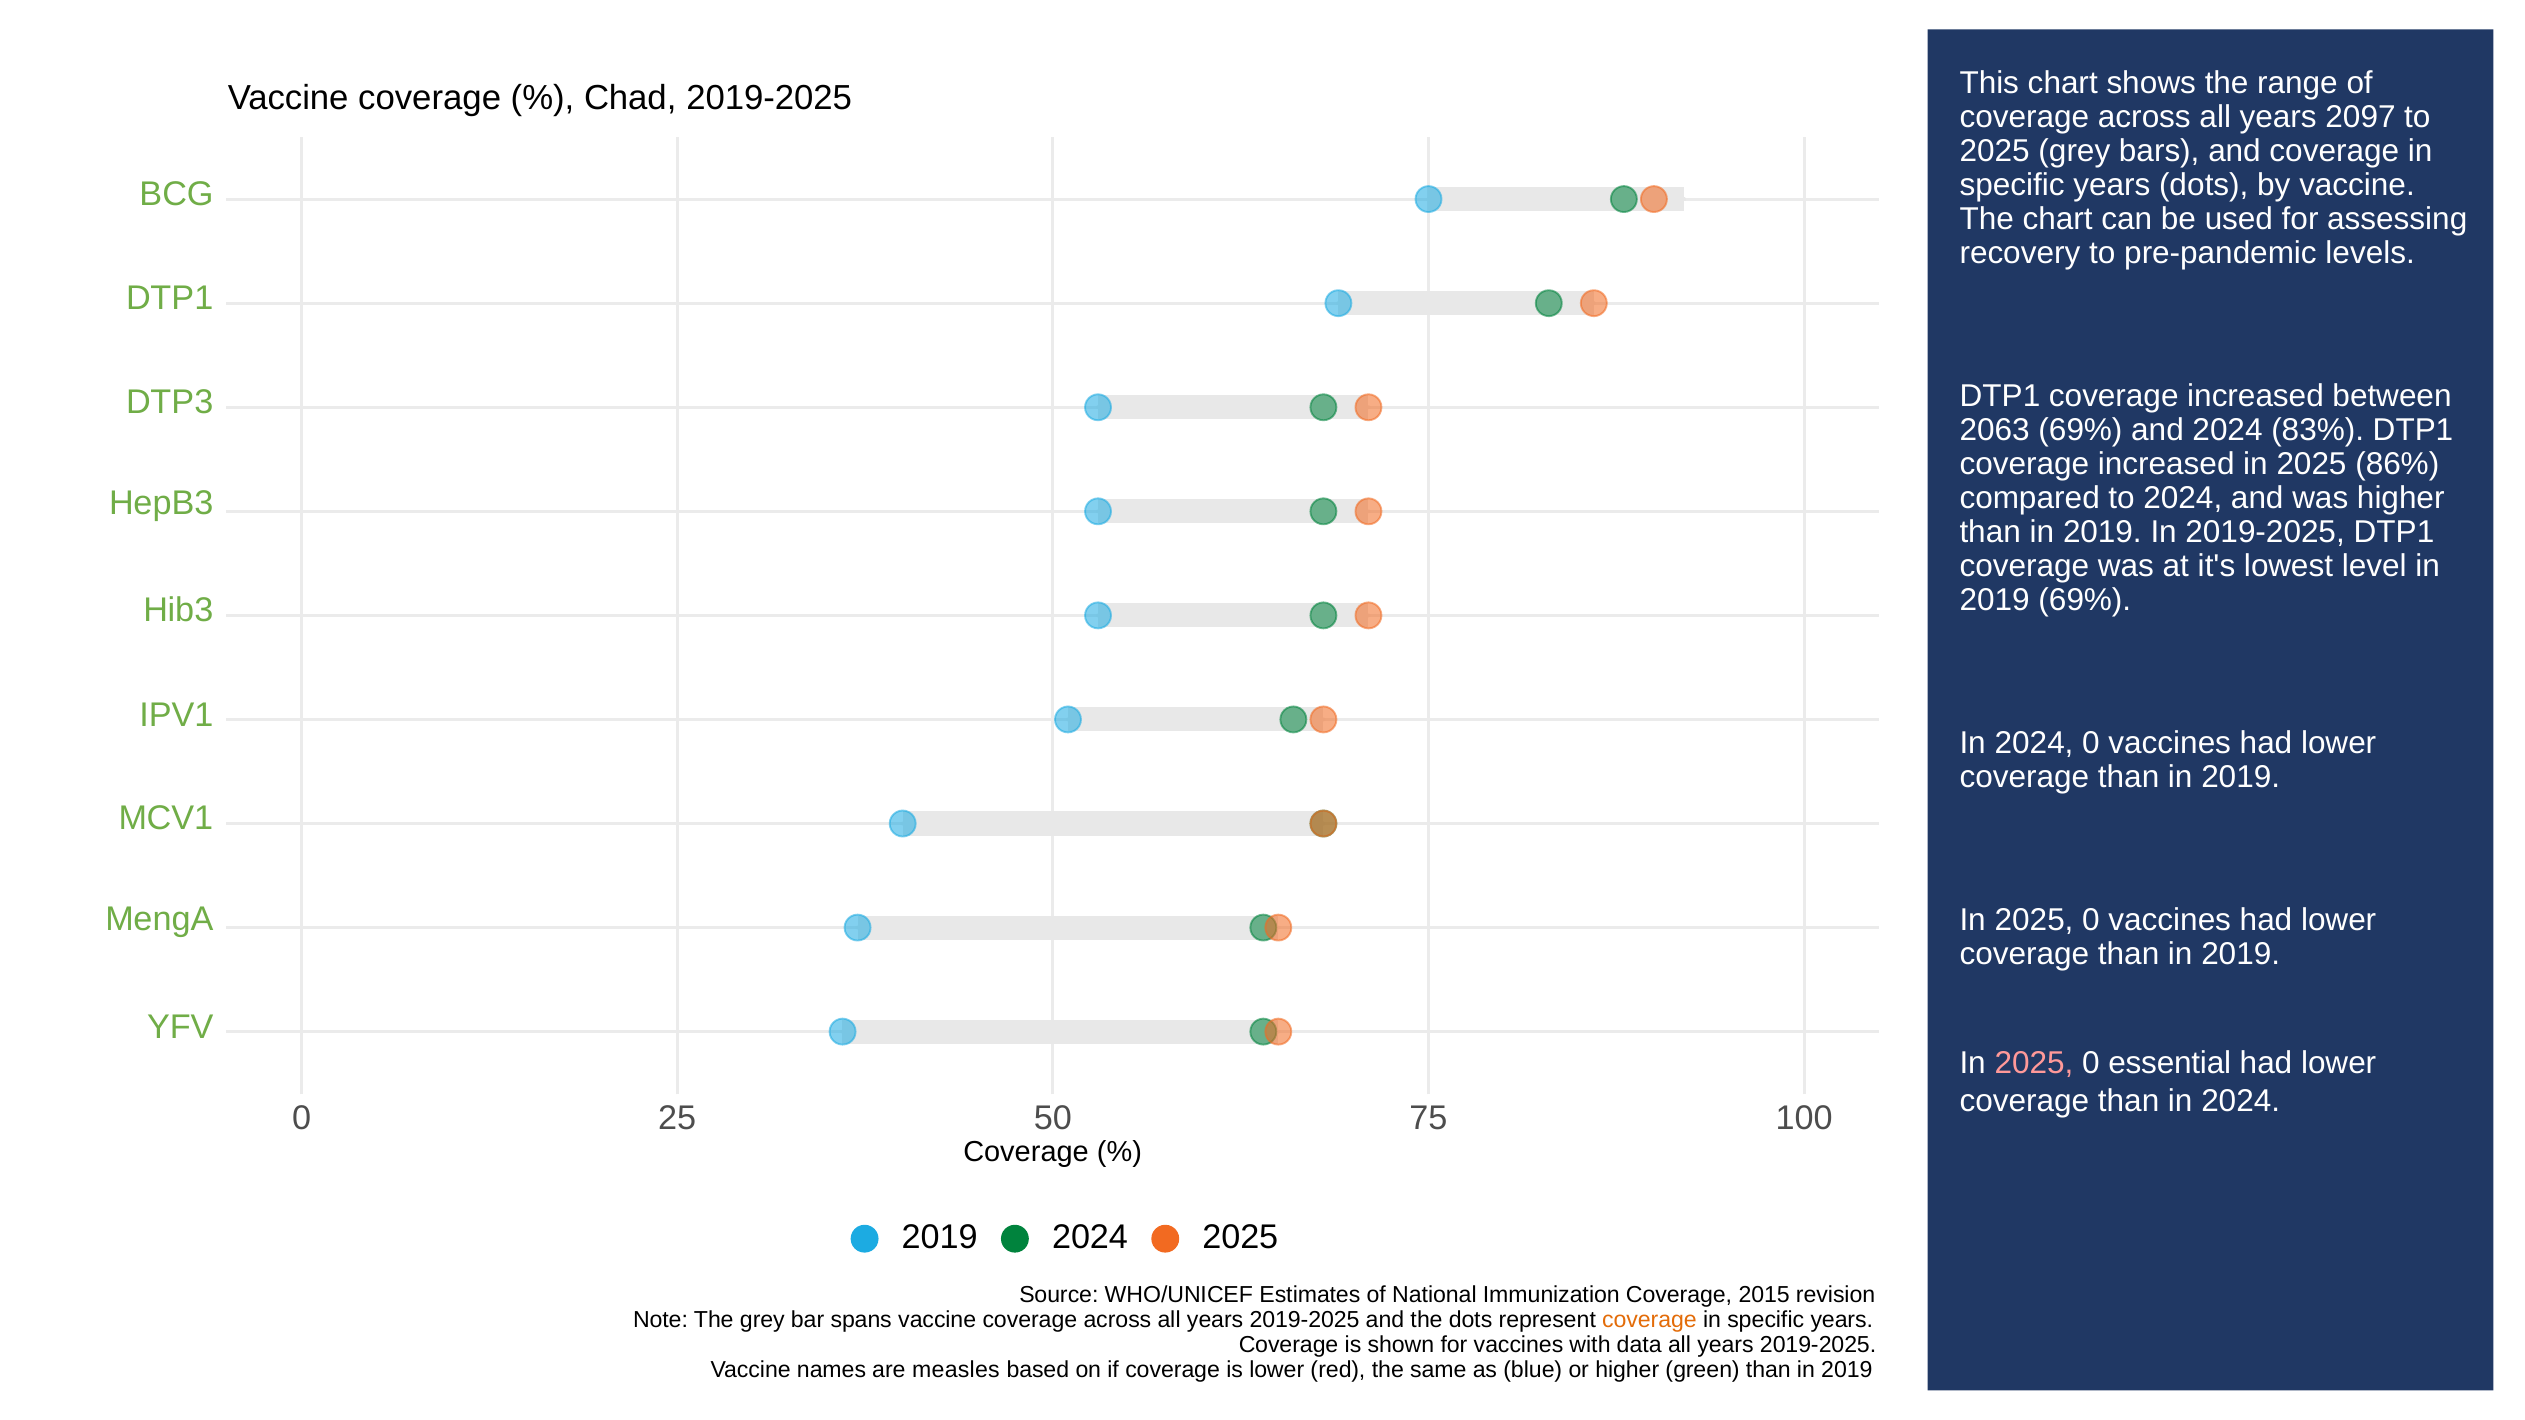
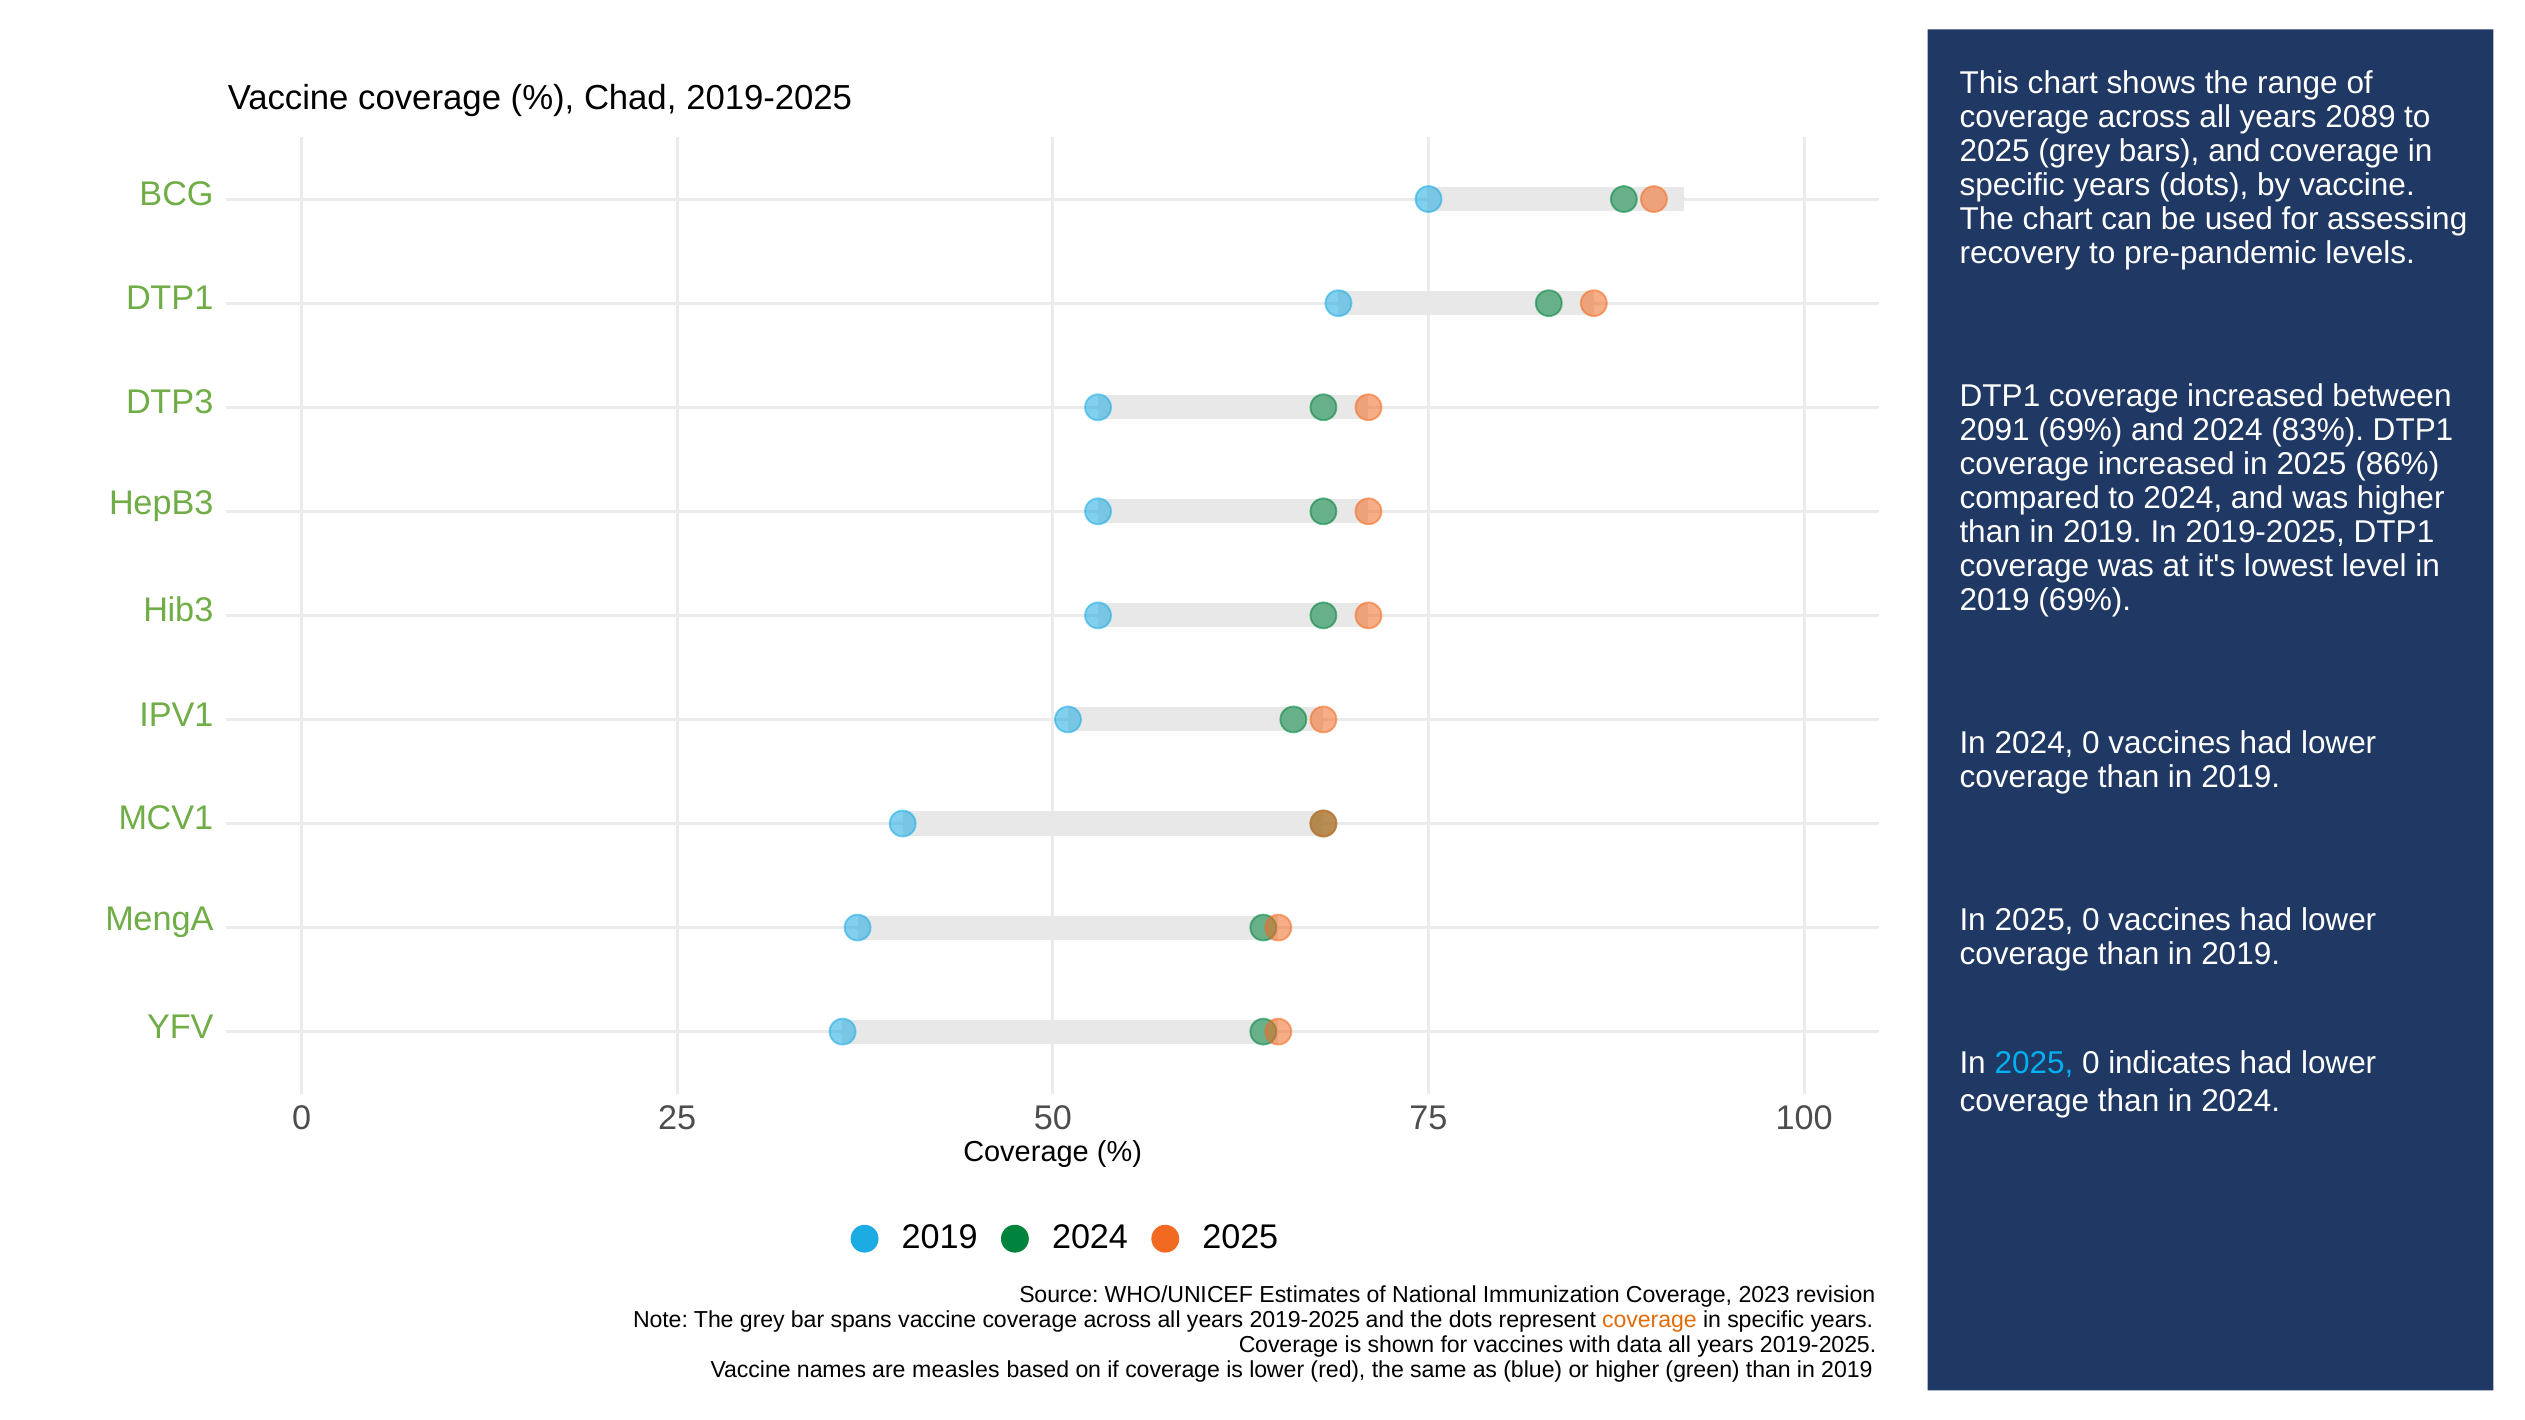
2097: 2097 -> 2089 (2361, 117)
2063: 2063 -> 2091 (1995, 430)
2025 colour: pink -> light blue (2034, 1064)
essential: essential -> indicates (2170, 1064)
2015: 2015 -> 2023 (1764, 1295)
